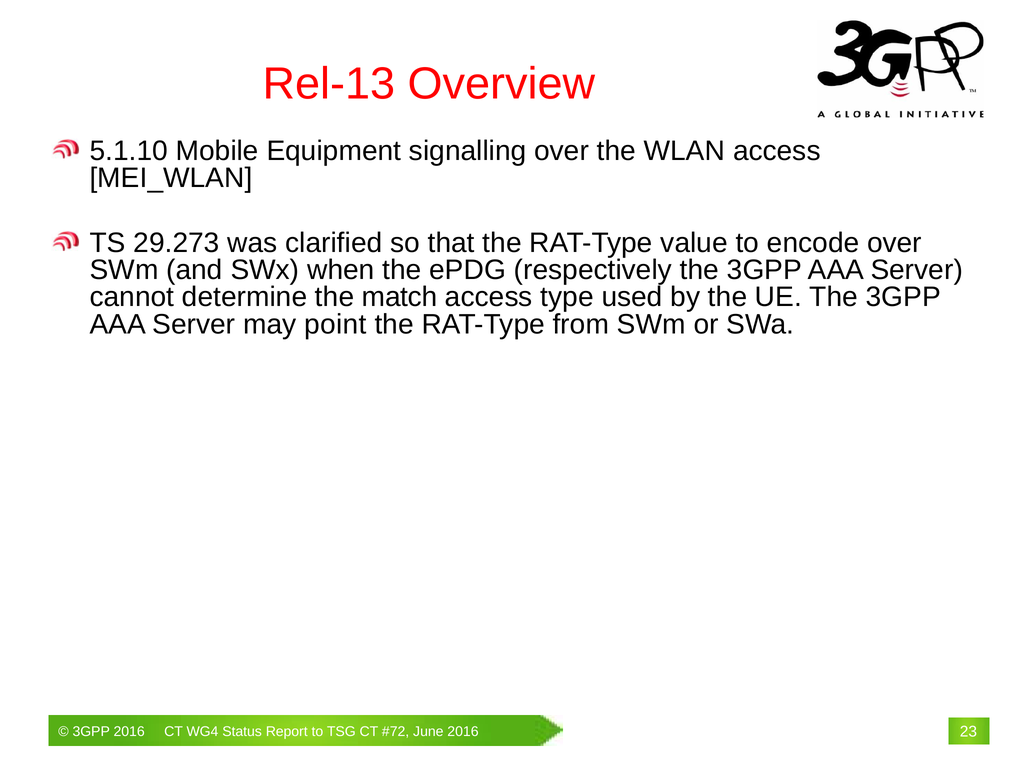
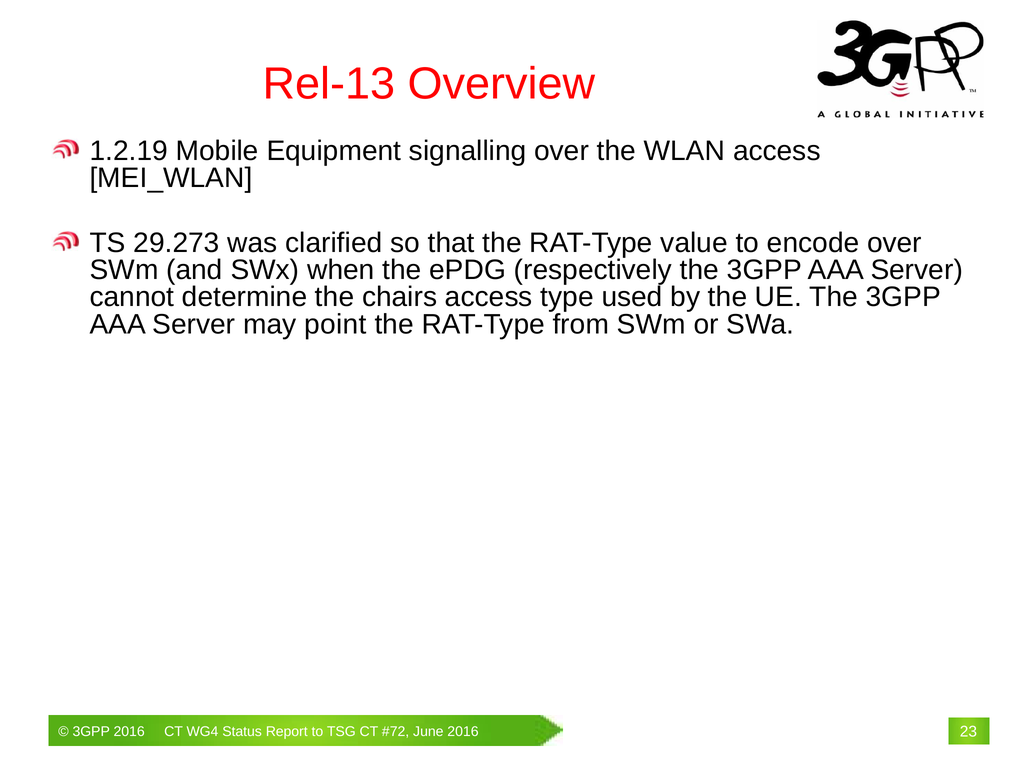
5.1.10: 5.1.10 -> 1.2.19 (129, 151)
match: match -> chairs (400, 297)
